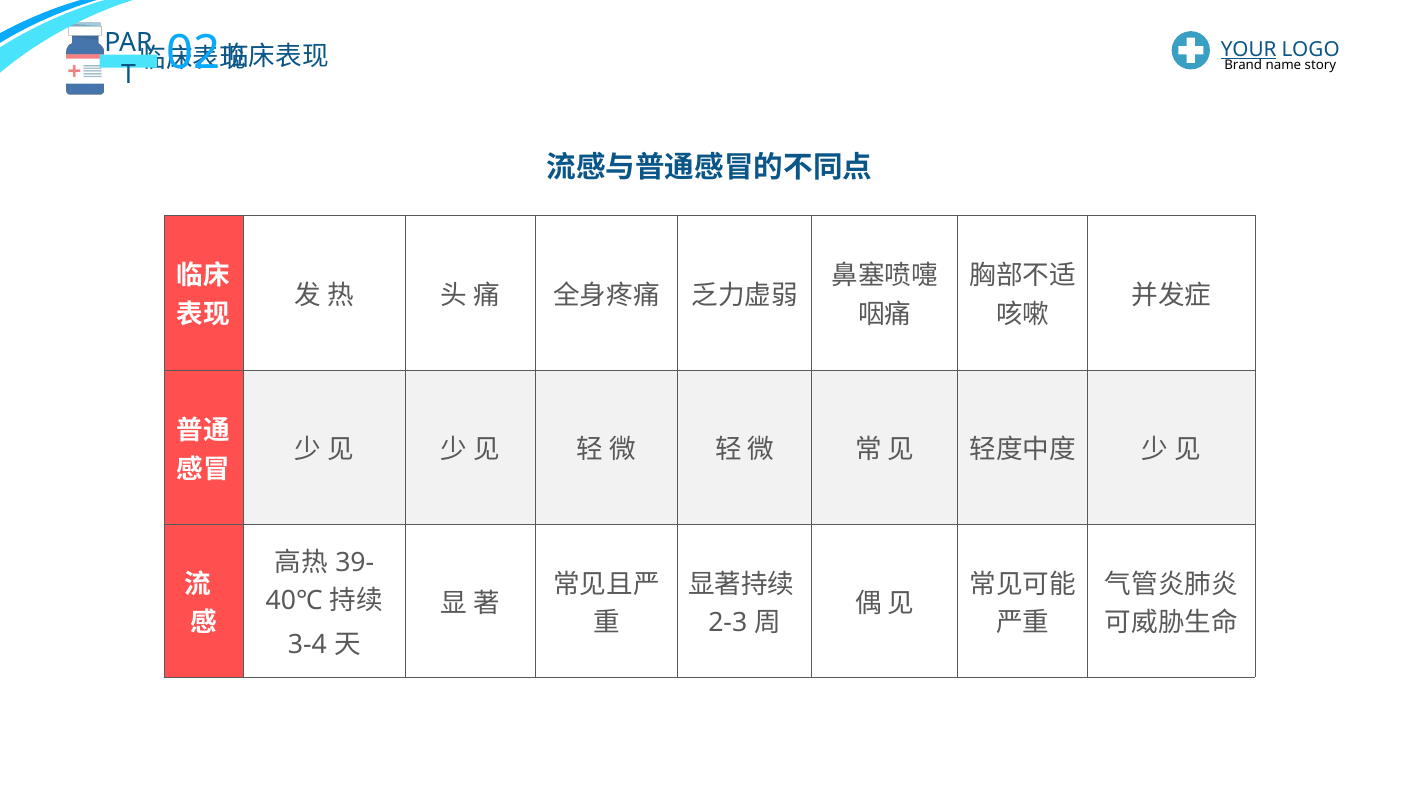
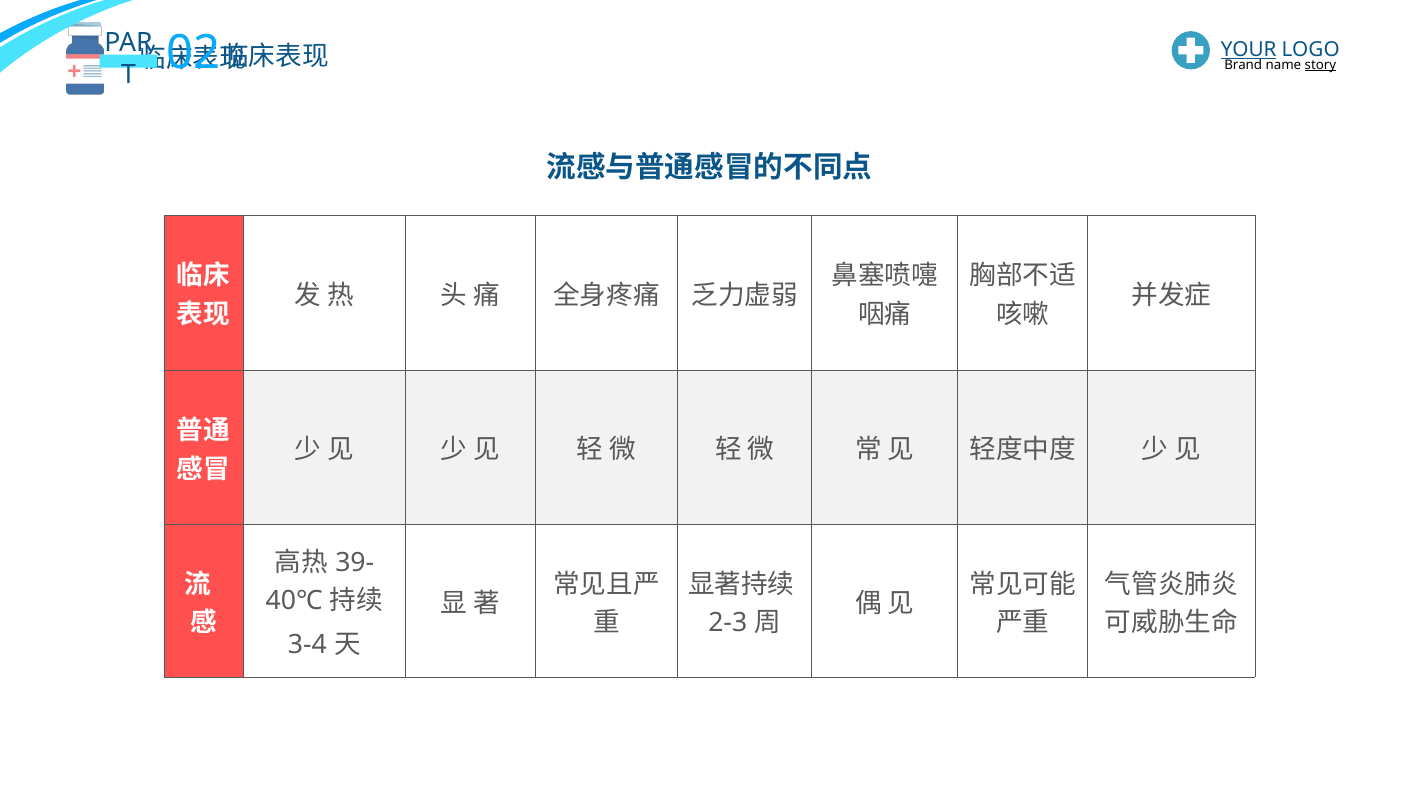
story underline: none -> present (1320, 65)
